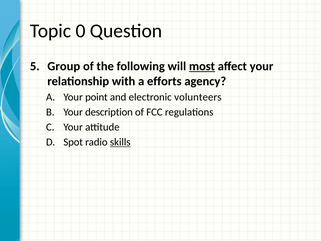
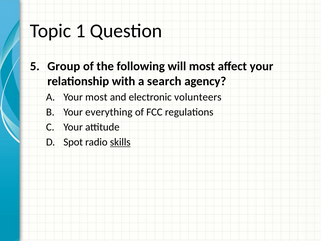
0: 0 -> 1 (81, 31)
most underline: present -> none (202, 66)
efforts: efforts -> search (164, 81)
Your point: point -> most (96, 97)
description: description -> everything (109, 112)
